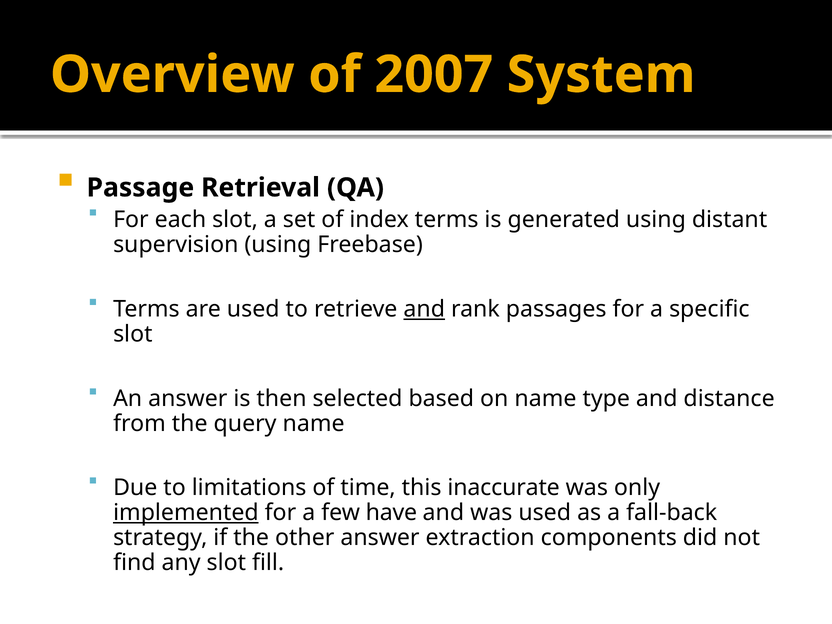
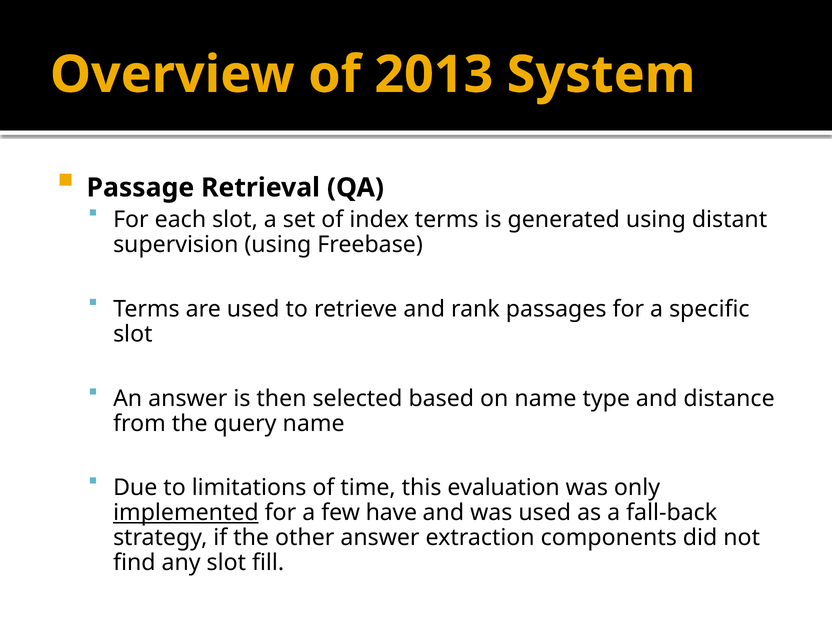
2007: 2007 -> 2013 (434, 75)
and underline: present -> none (424, 309)
inaccurate: inaccurate -> evaluation (504, 488)
